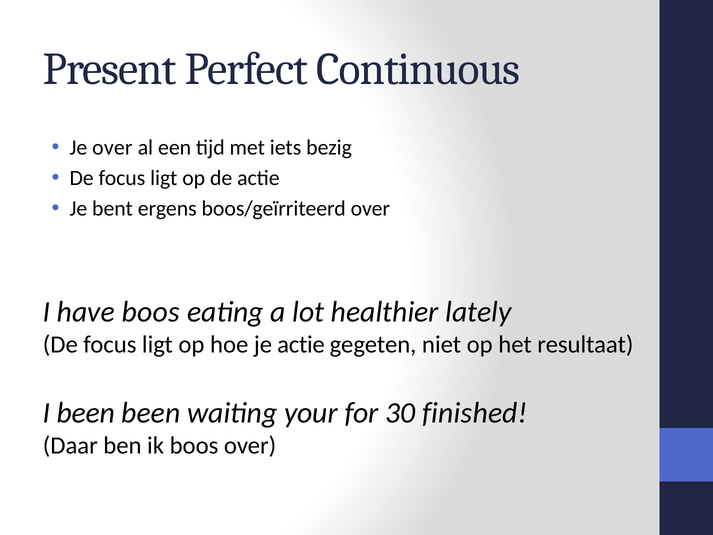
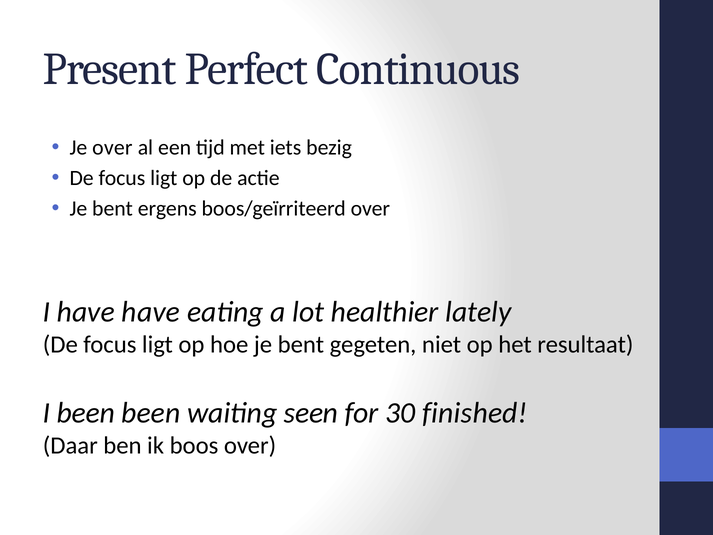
have boos: boos -> have (151, 312)
hoe je actie: actie -> bent (301, 344)
your: your -> seen (311, 413)
